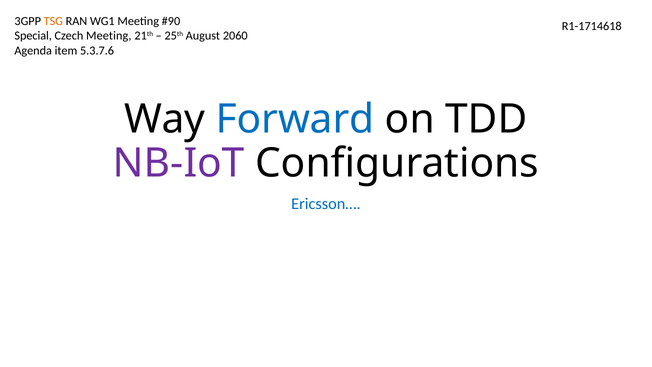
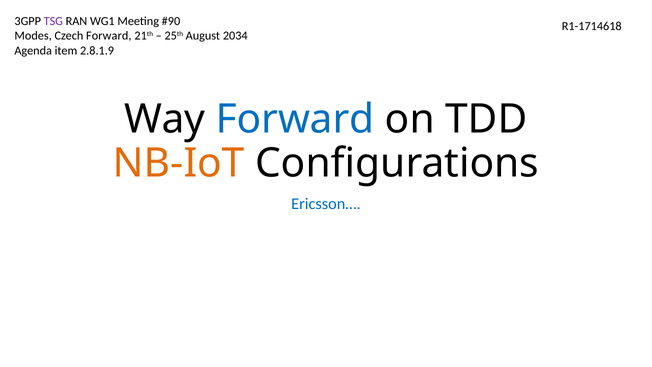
TSG colour: orange -> purple (53, 21)
Special: Special -> Modes (33, 36)
Czech Meeting: Meeting -> Forward (109, 36)
2060: 2060 -> 2034 (235, 36)
5.3.7.6: 5.3.7.6 -> 2.8.1.9 (97, 51)
NB-IoT colour: purple -> orange (179, 163)
